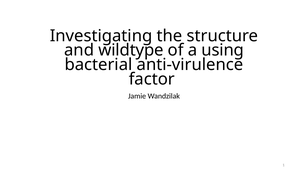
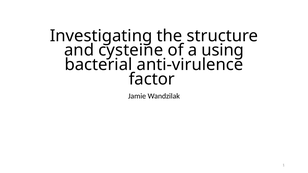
wildtype: wildtype -> cysteine (131, 50)
